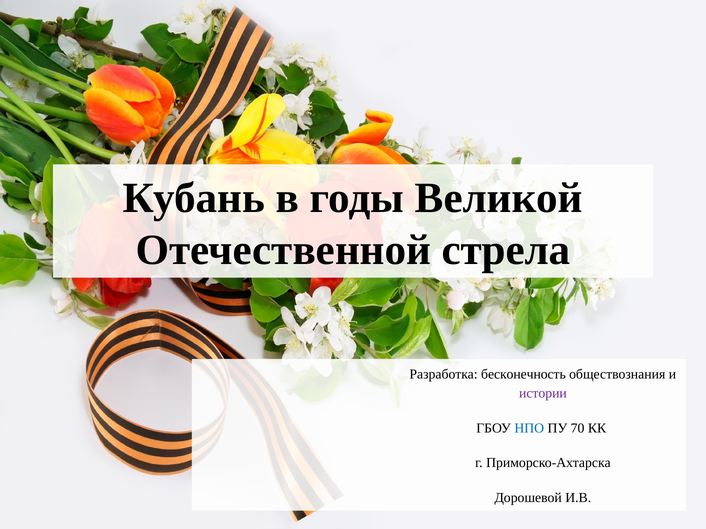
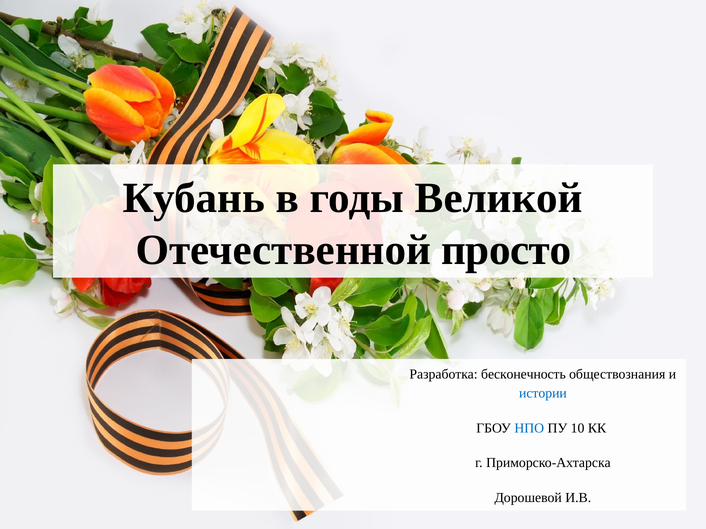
стрела: стрела -> просто (506, 250)
истории colour: purple -> blue (543, 393)
70: 70 -> 10 (578, 428)
